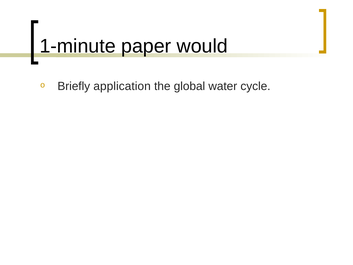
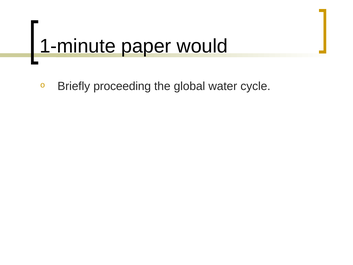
application: application -> proceeding (122, 86)
